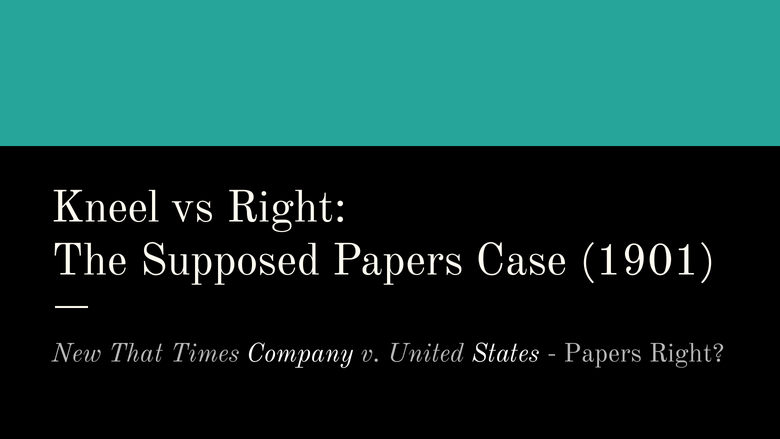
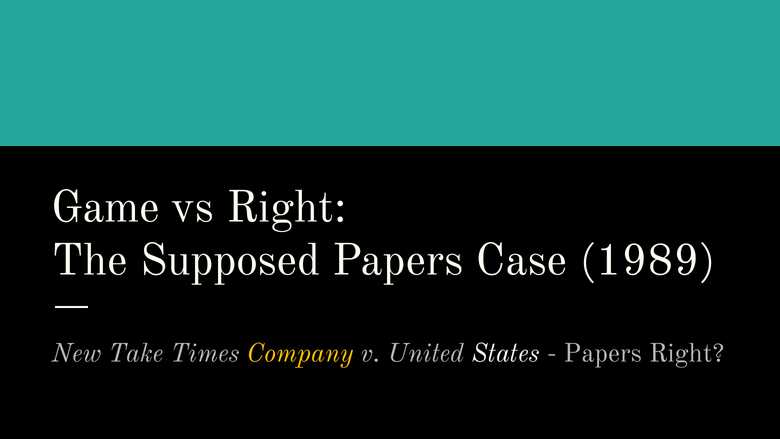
Kneel: Kneel -> Game (105, 207)
1901: 1901 -> 1989 (648, 260)
That: That -> Take (136, 353)
Company colour: white -> yellow (300, 353)
